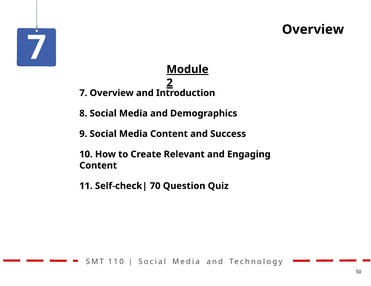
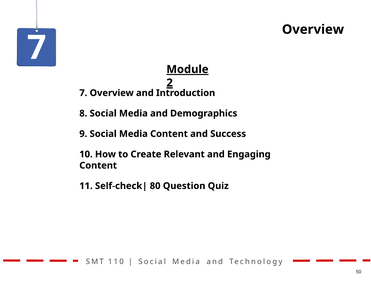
70: 70 -> 80 (155, 186)
